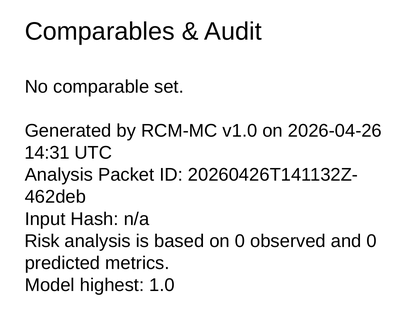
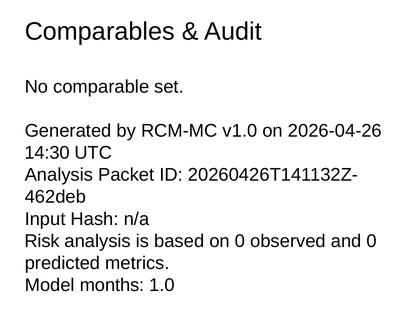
14:31: 14:31 -> 14:30 (47, 153)
highest: highest -> months (112, 285)
